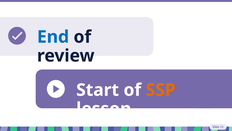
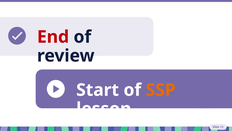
End colour: blue -> red (53, 37)
